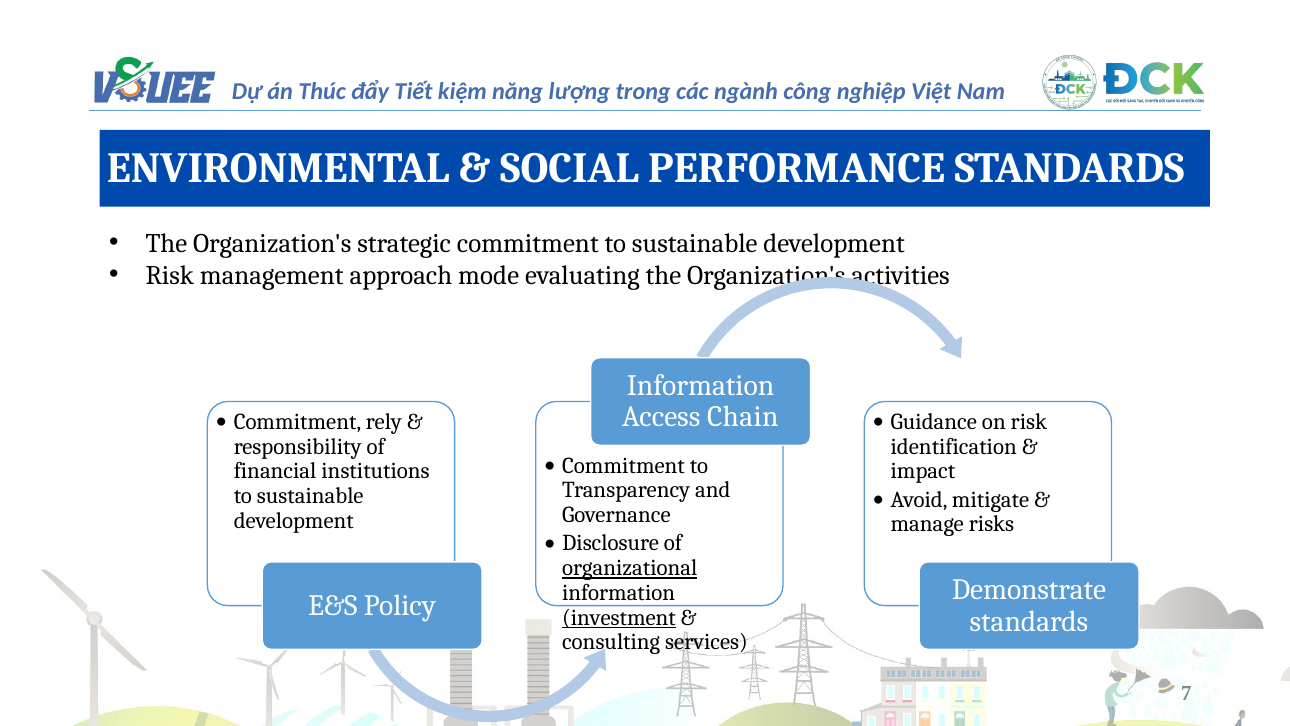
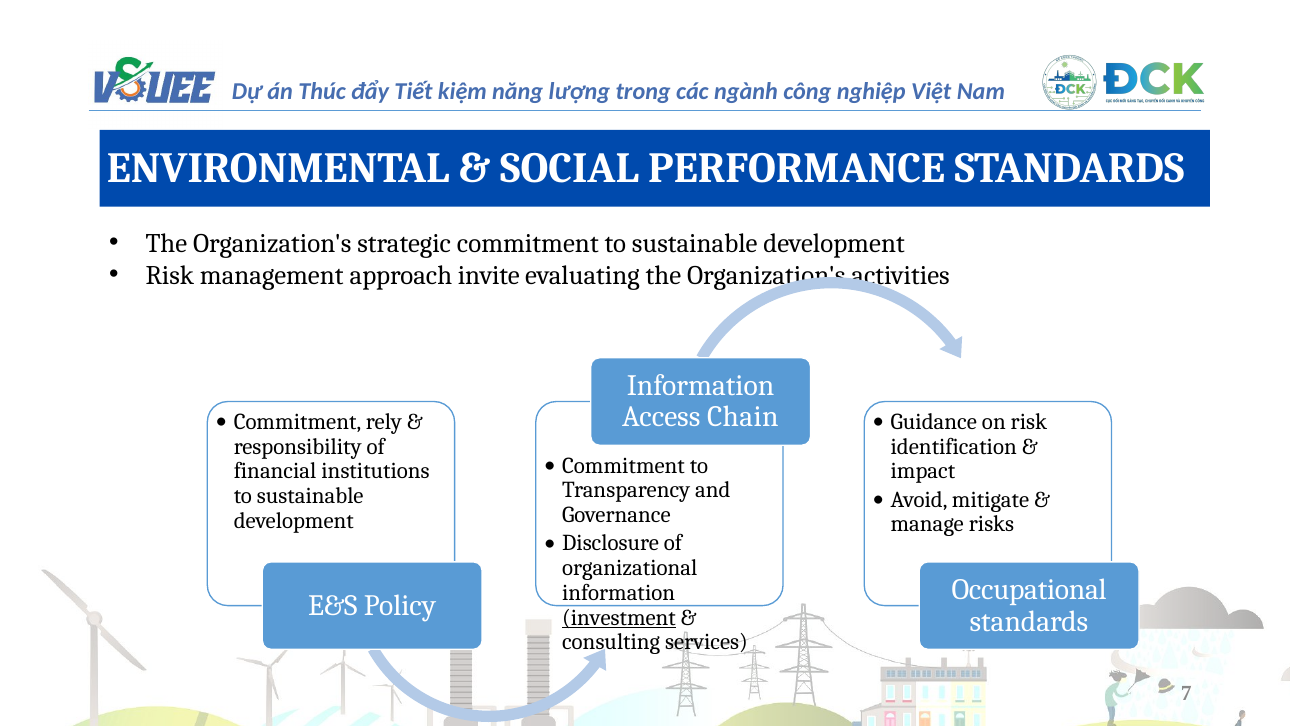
mode: mode -> invite (489, 275)
organizational underline: present -> none (630, 568)
Demonstrate: Demonstrate -> Occupational (1029, 589)
